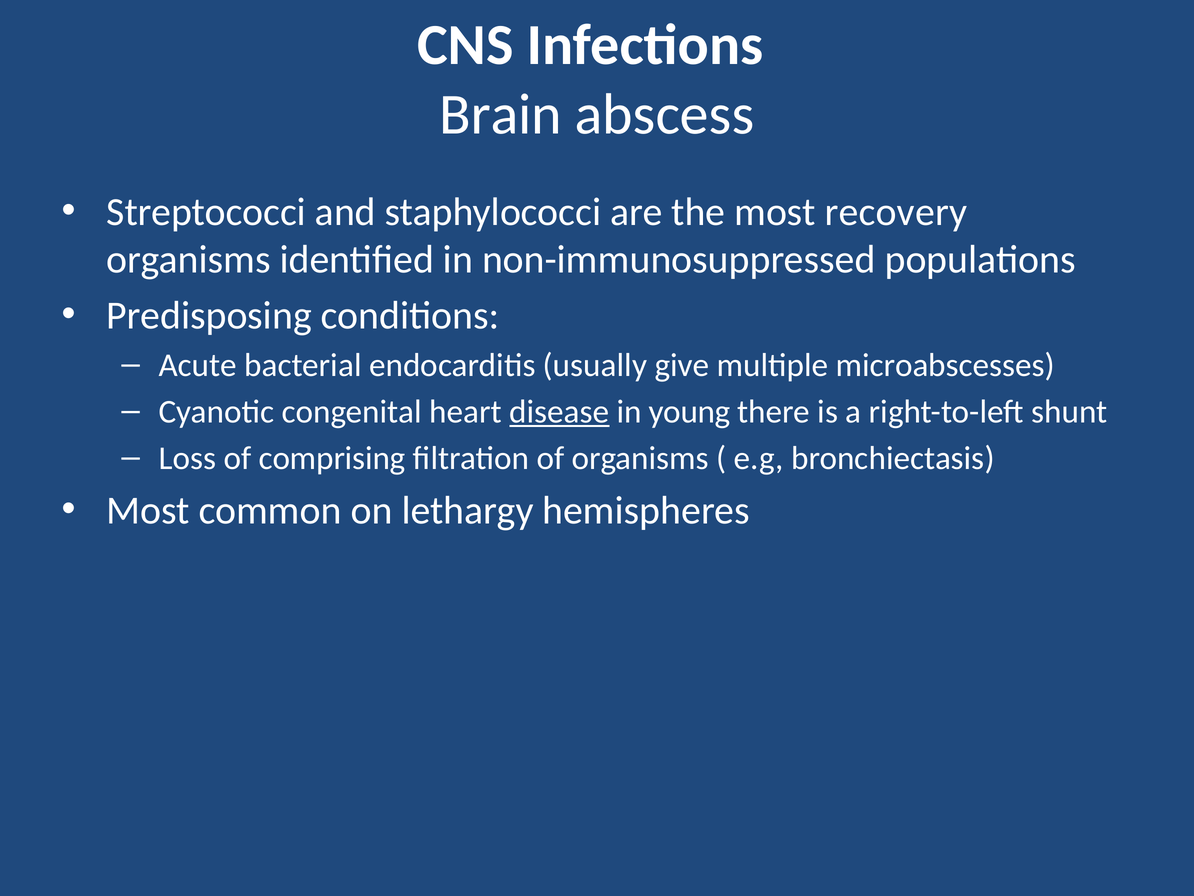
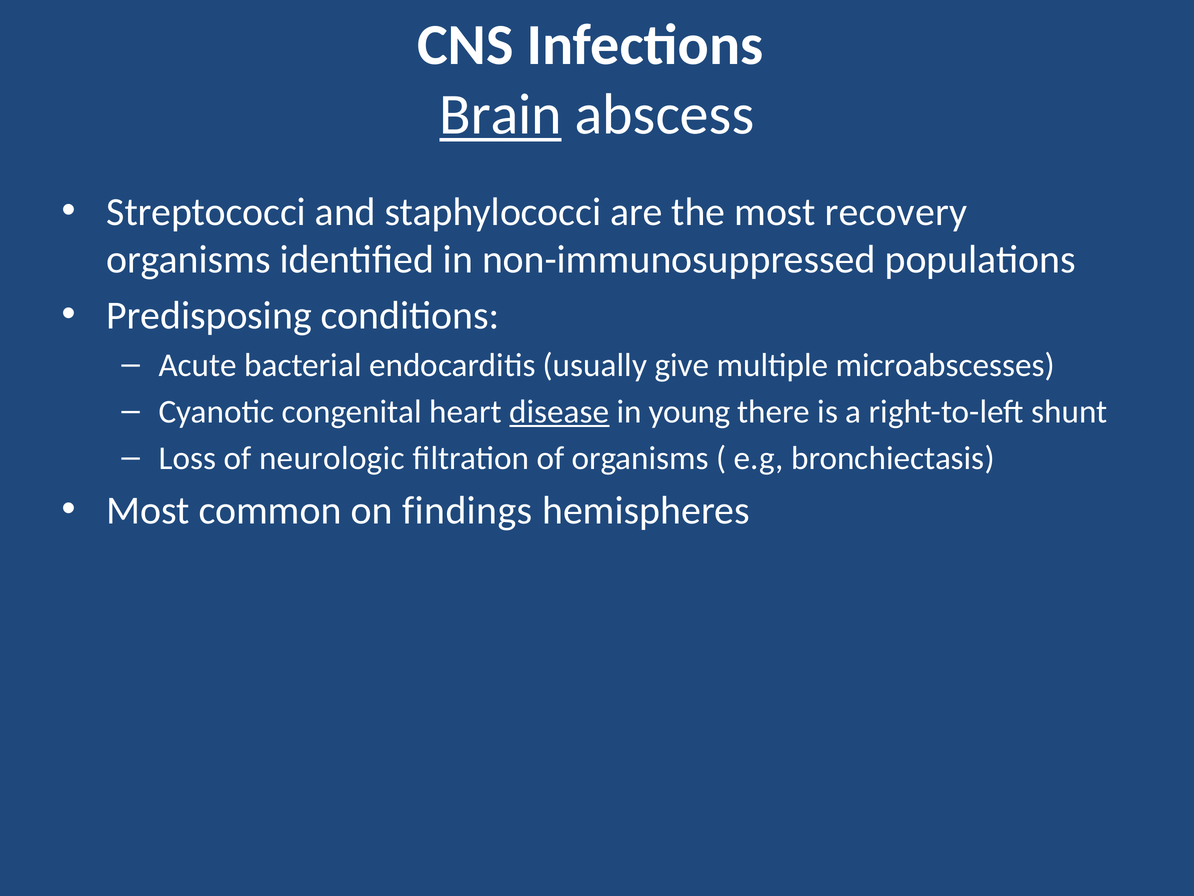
Brain underline: none -> present (501, 114)
comprising: comprising -> neurologic (332, 458)
lethargy: lethargy -> findings (467, 510)
